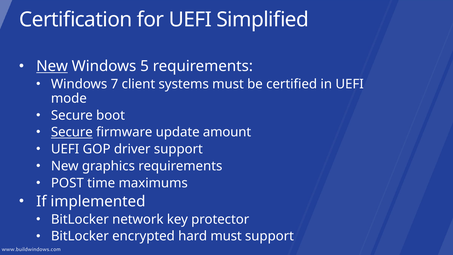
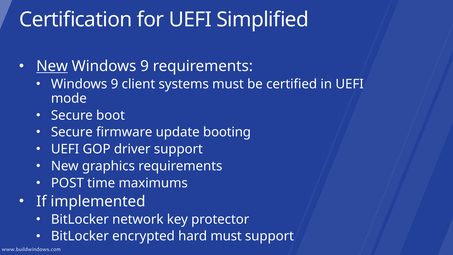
5: 5 -> 9 (145, 66)
7: 7 -> 9 (114, 84)
Secure underline: present -> none (72, 132)
amount: amount -> booting (227, 132)
